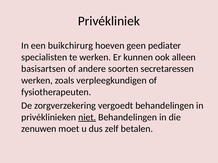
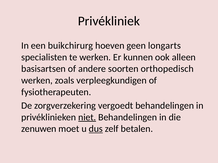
pediater: pediater -> longarts (164, 46)
secretaressen: secretaressen -> orthopedisch (167, 69)
dus underline: none -> present (96, 129)
